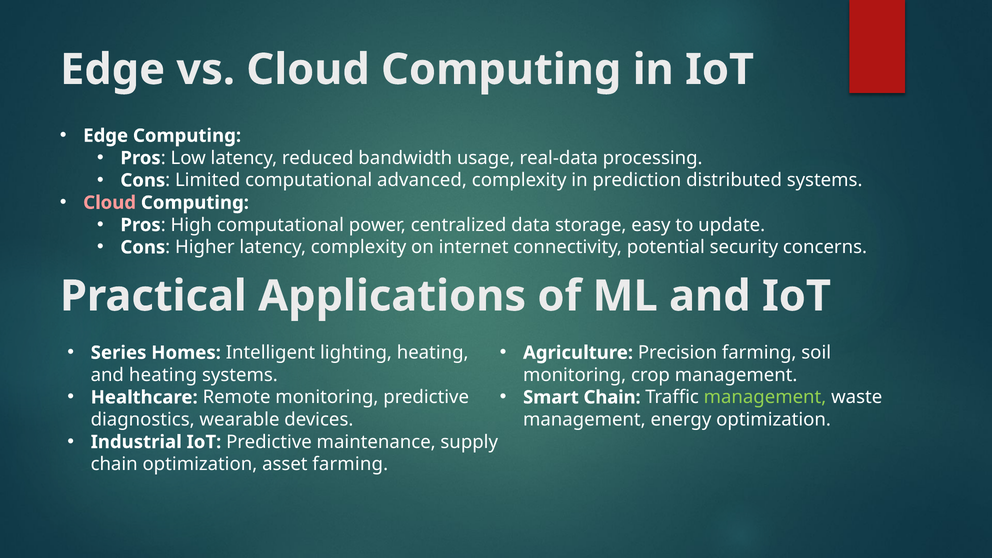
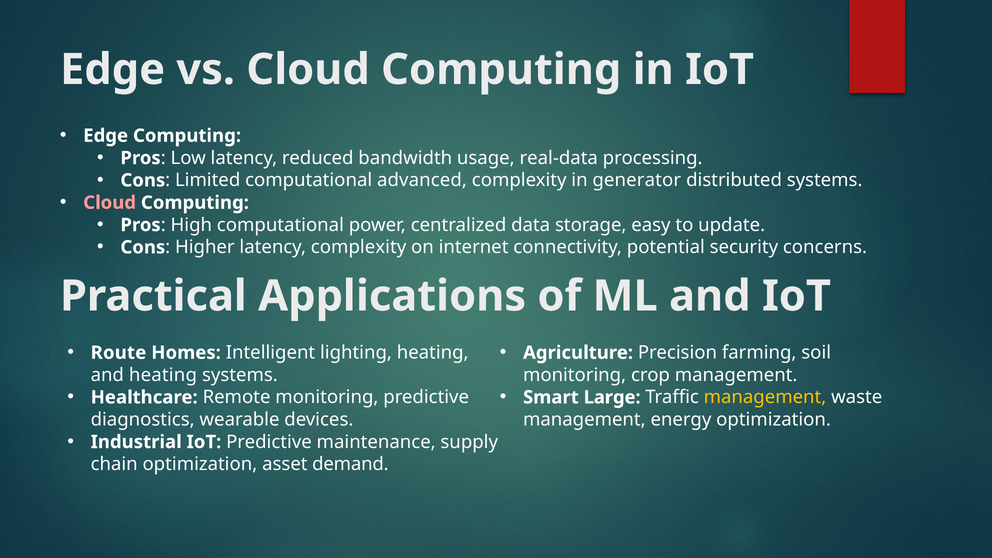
prediction: prediction -> generator (637, 180)
Series: Series -> Route (118, 353)
Smart Chain: Chain -> Large (612, 397)
management colour: light green -> yellow (765, 397)
asset farming: farming -> demand (350, 464)
